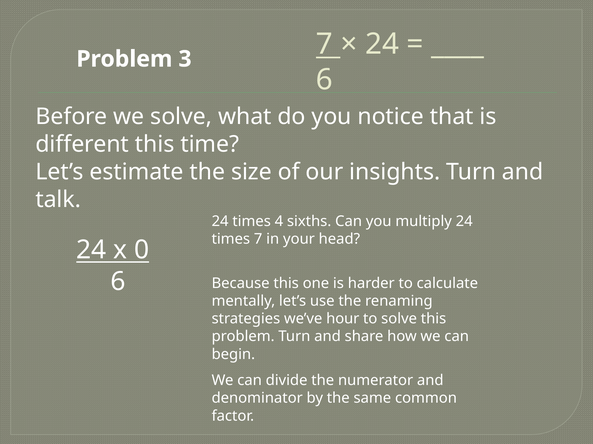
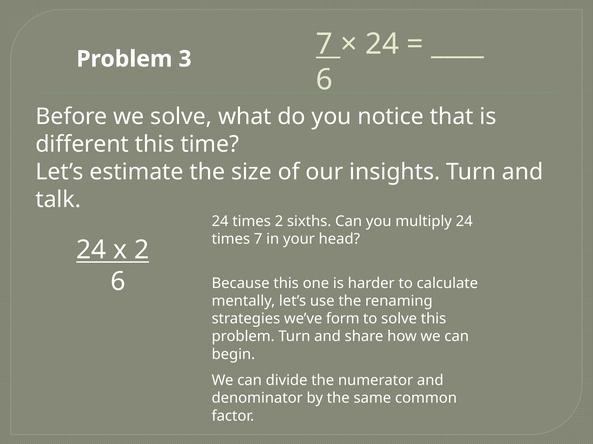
times 4: 4 -> 2 (279, 222)
x 0: 0 -> 2 (142, 250)
hour: hour -> form (343, 319)
